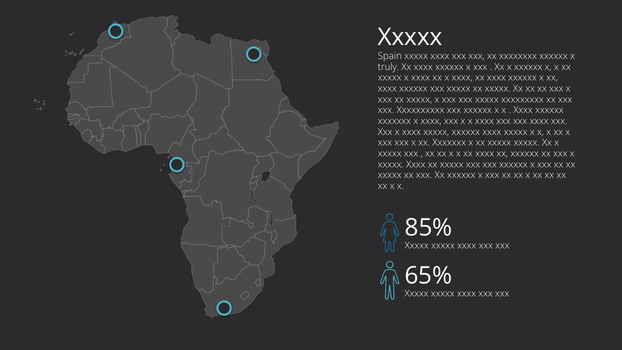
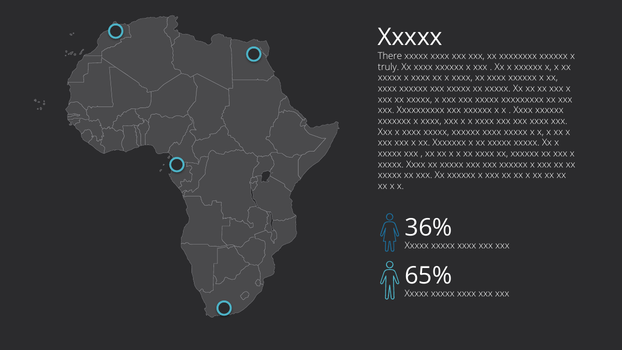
Spain: Spain -> There (390, 56)
85%: 85% -> 36% (429, 227)
